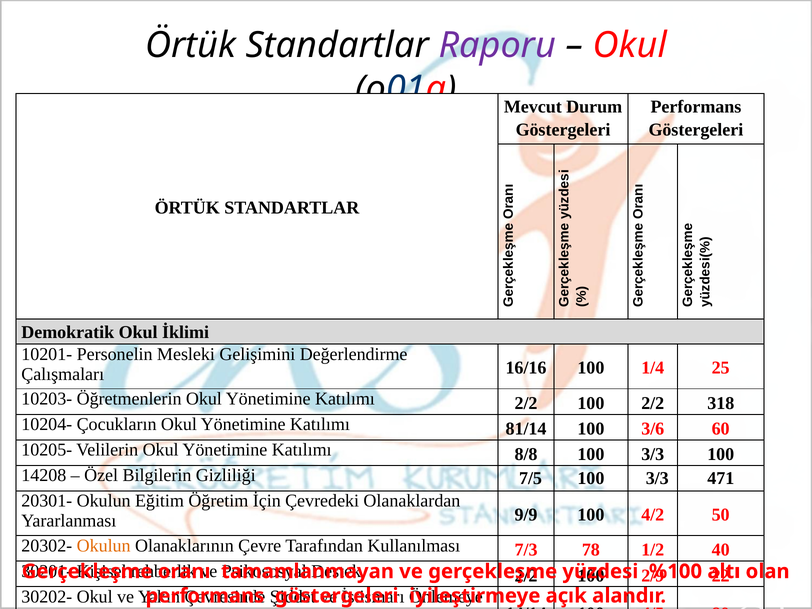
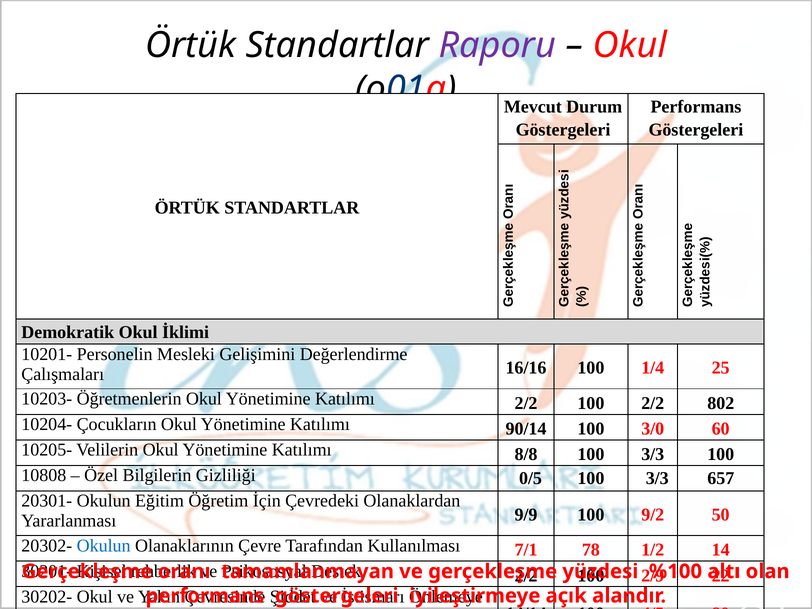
318: 318 -> 802 (721, 403)
81/14: 81/14 -> 90/14 (526, 429)
3/6: 3/6 -> 3/0 (653, 429)
14208: 14208 -> 10808 (44, 475)
7/5: 7/5 -> 0/5 (531, 478)
471: 471 -> 657 (721, 478)
4/2: 4/2 -> 9/2 (653, 515)
Okulun colour: orange -> blue (104, 546)
7/3: 7/3 -> 7/1 (526, 550)
40: 40 -> 14 (721, 550)
